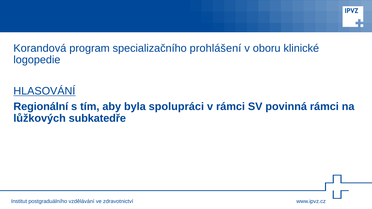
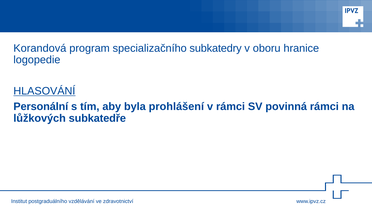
prohlášení: prohlášení -> subkatedry (216, 48)
klinické: klinické -> hranice (301, 48)
Regionální: Regionální -> Personální (41, 107)
spolupráci: spolupráci -> prohlášení (176, 107)
